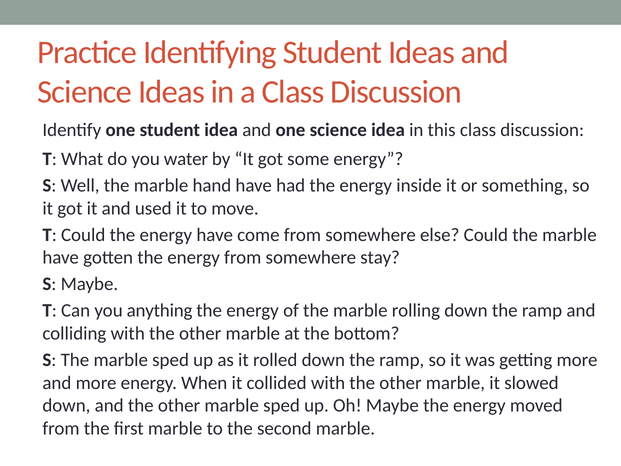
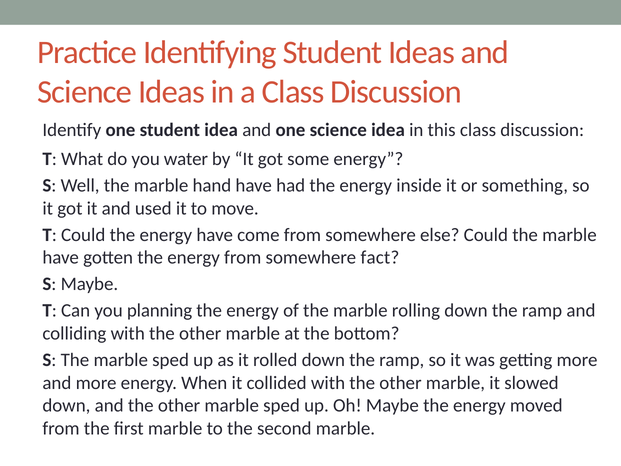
stay: stay -> fact (380, 257)
anything: anything -> planning (160, 311)
